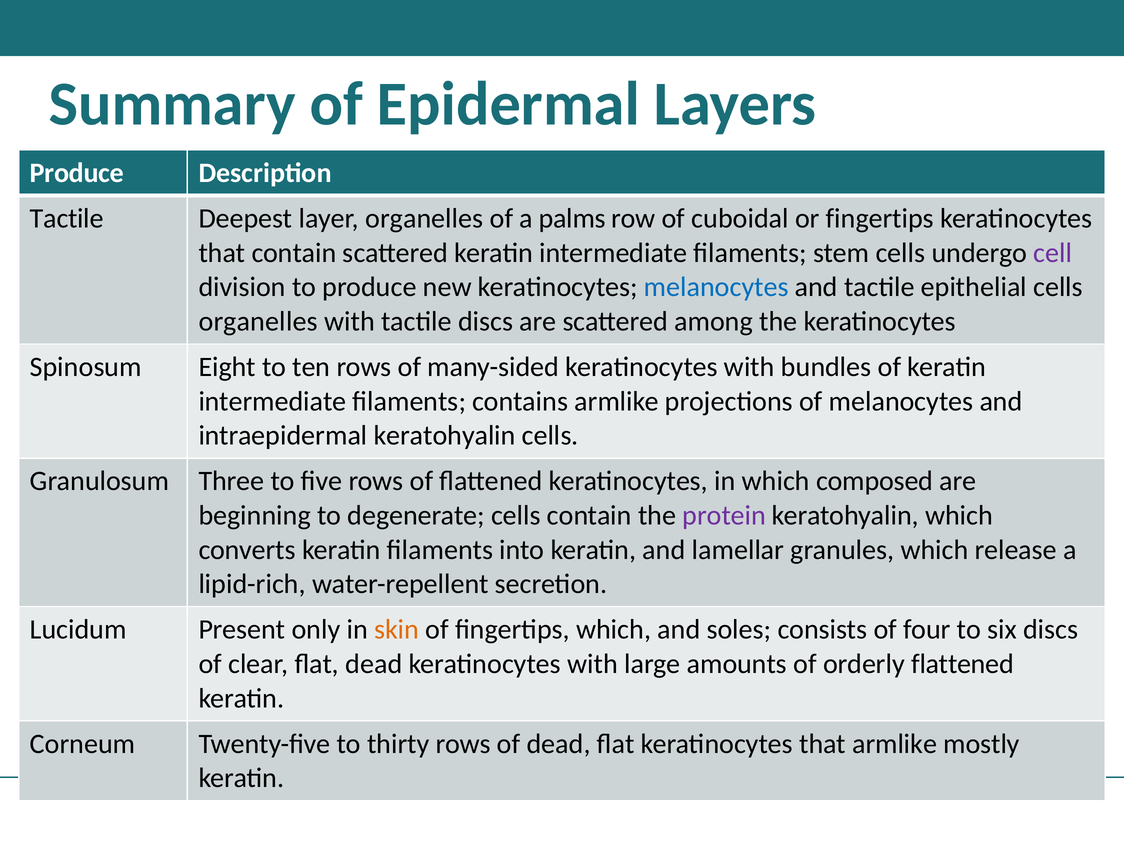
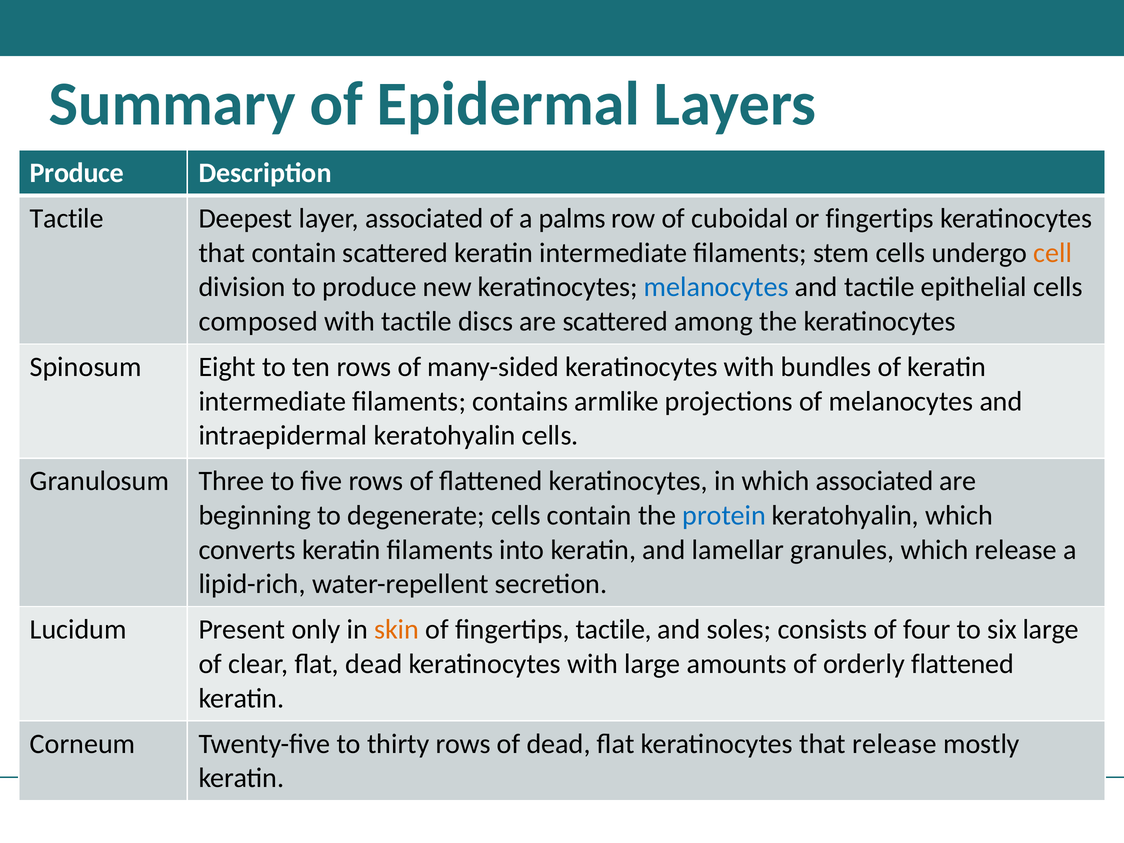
layer organelles: organelles -> associated (424, 219)
cell colour: purple -> orange (1053, 253)
organelles: organelles -> composed (258, 321)
which composed: composed -> associated (875, 481)
protein colour: purple -> blue (724, 516)
fingertips which: which -> tactile (614, 630)
six discs: discs -> large (1051, 630)
that armlike: armlike -> release (894, 744)
